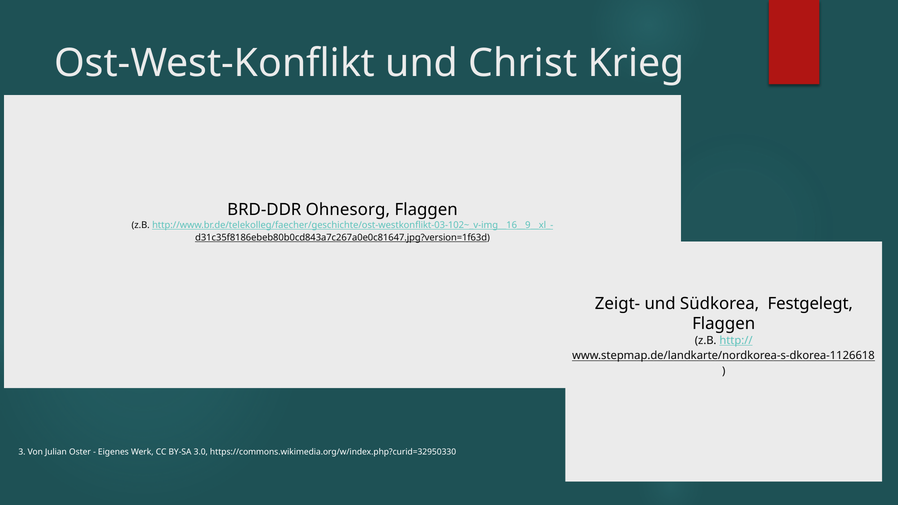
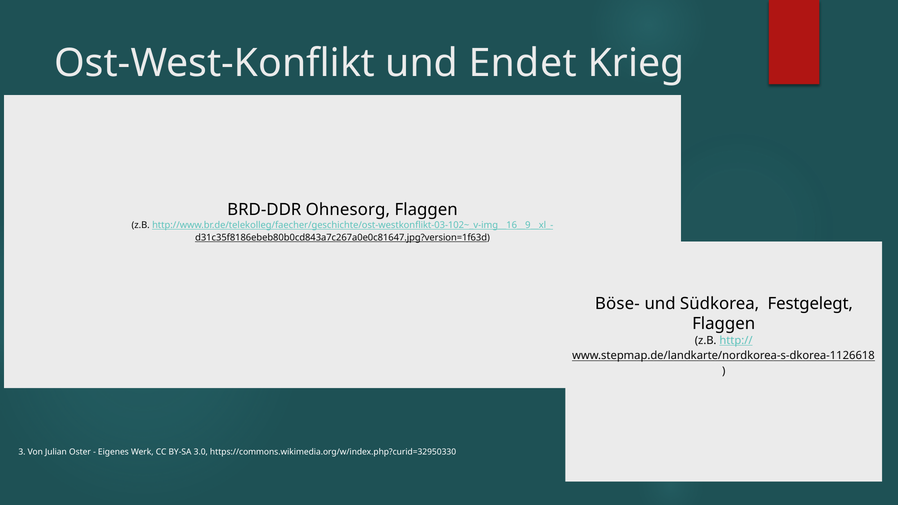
Christ: Christ -> Endet (523, 63)
Zeigt-: Zeigt- -> Böse- (617, 304)
